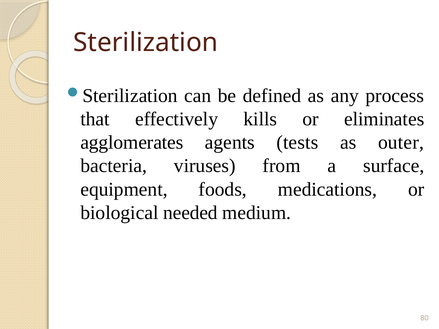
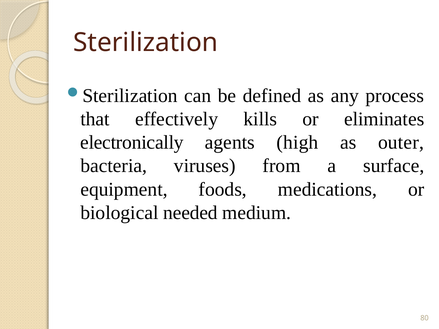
agglomerates: agglomerates -> electronically (132, 143)
tests: tests -> high (297, 143)
